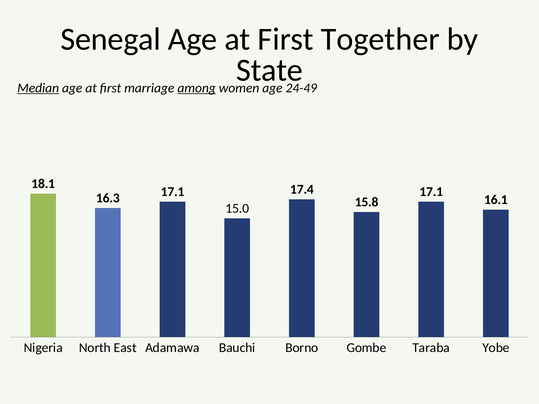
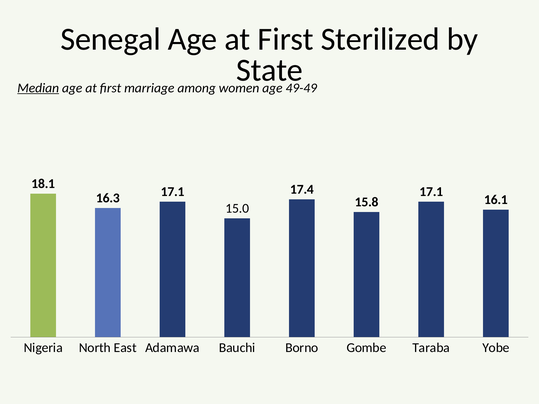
Together: Together -> Sterilized (380, 39)
among underline: present -> none (197, 88)
24-49: 24-49 -> 49-49 (301, 88)
